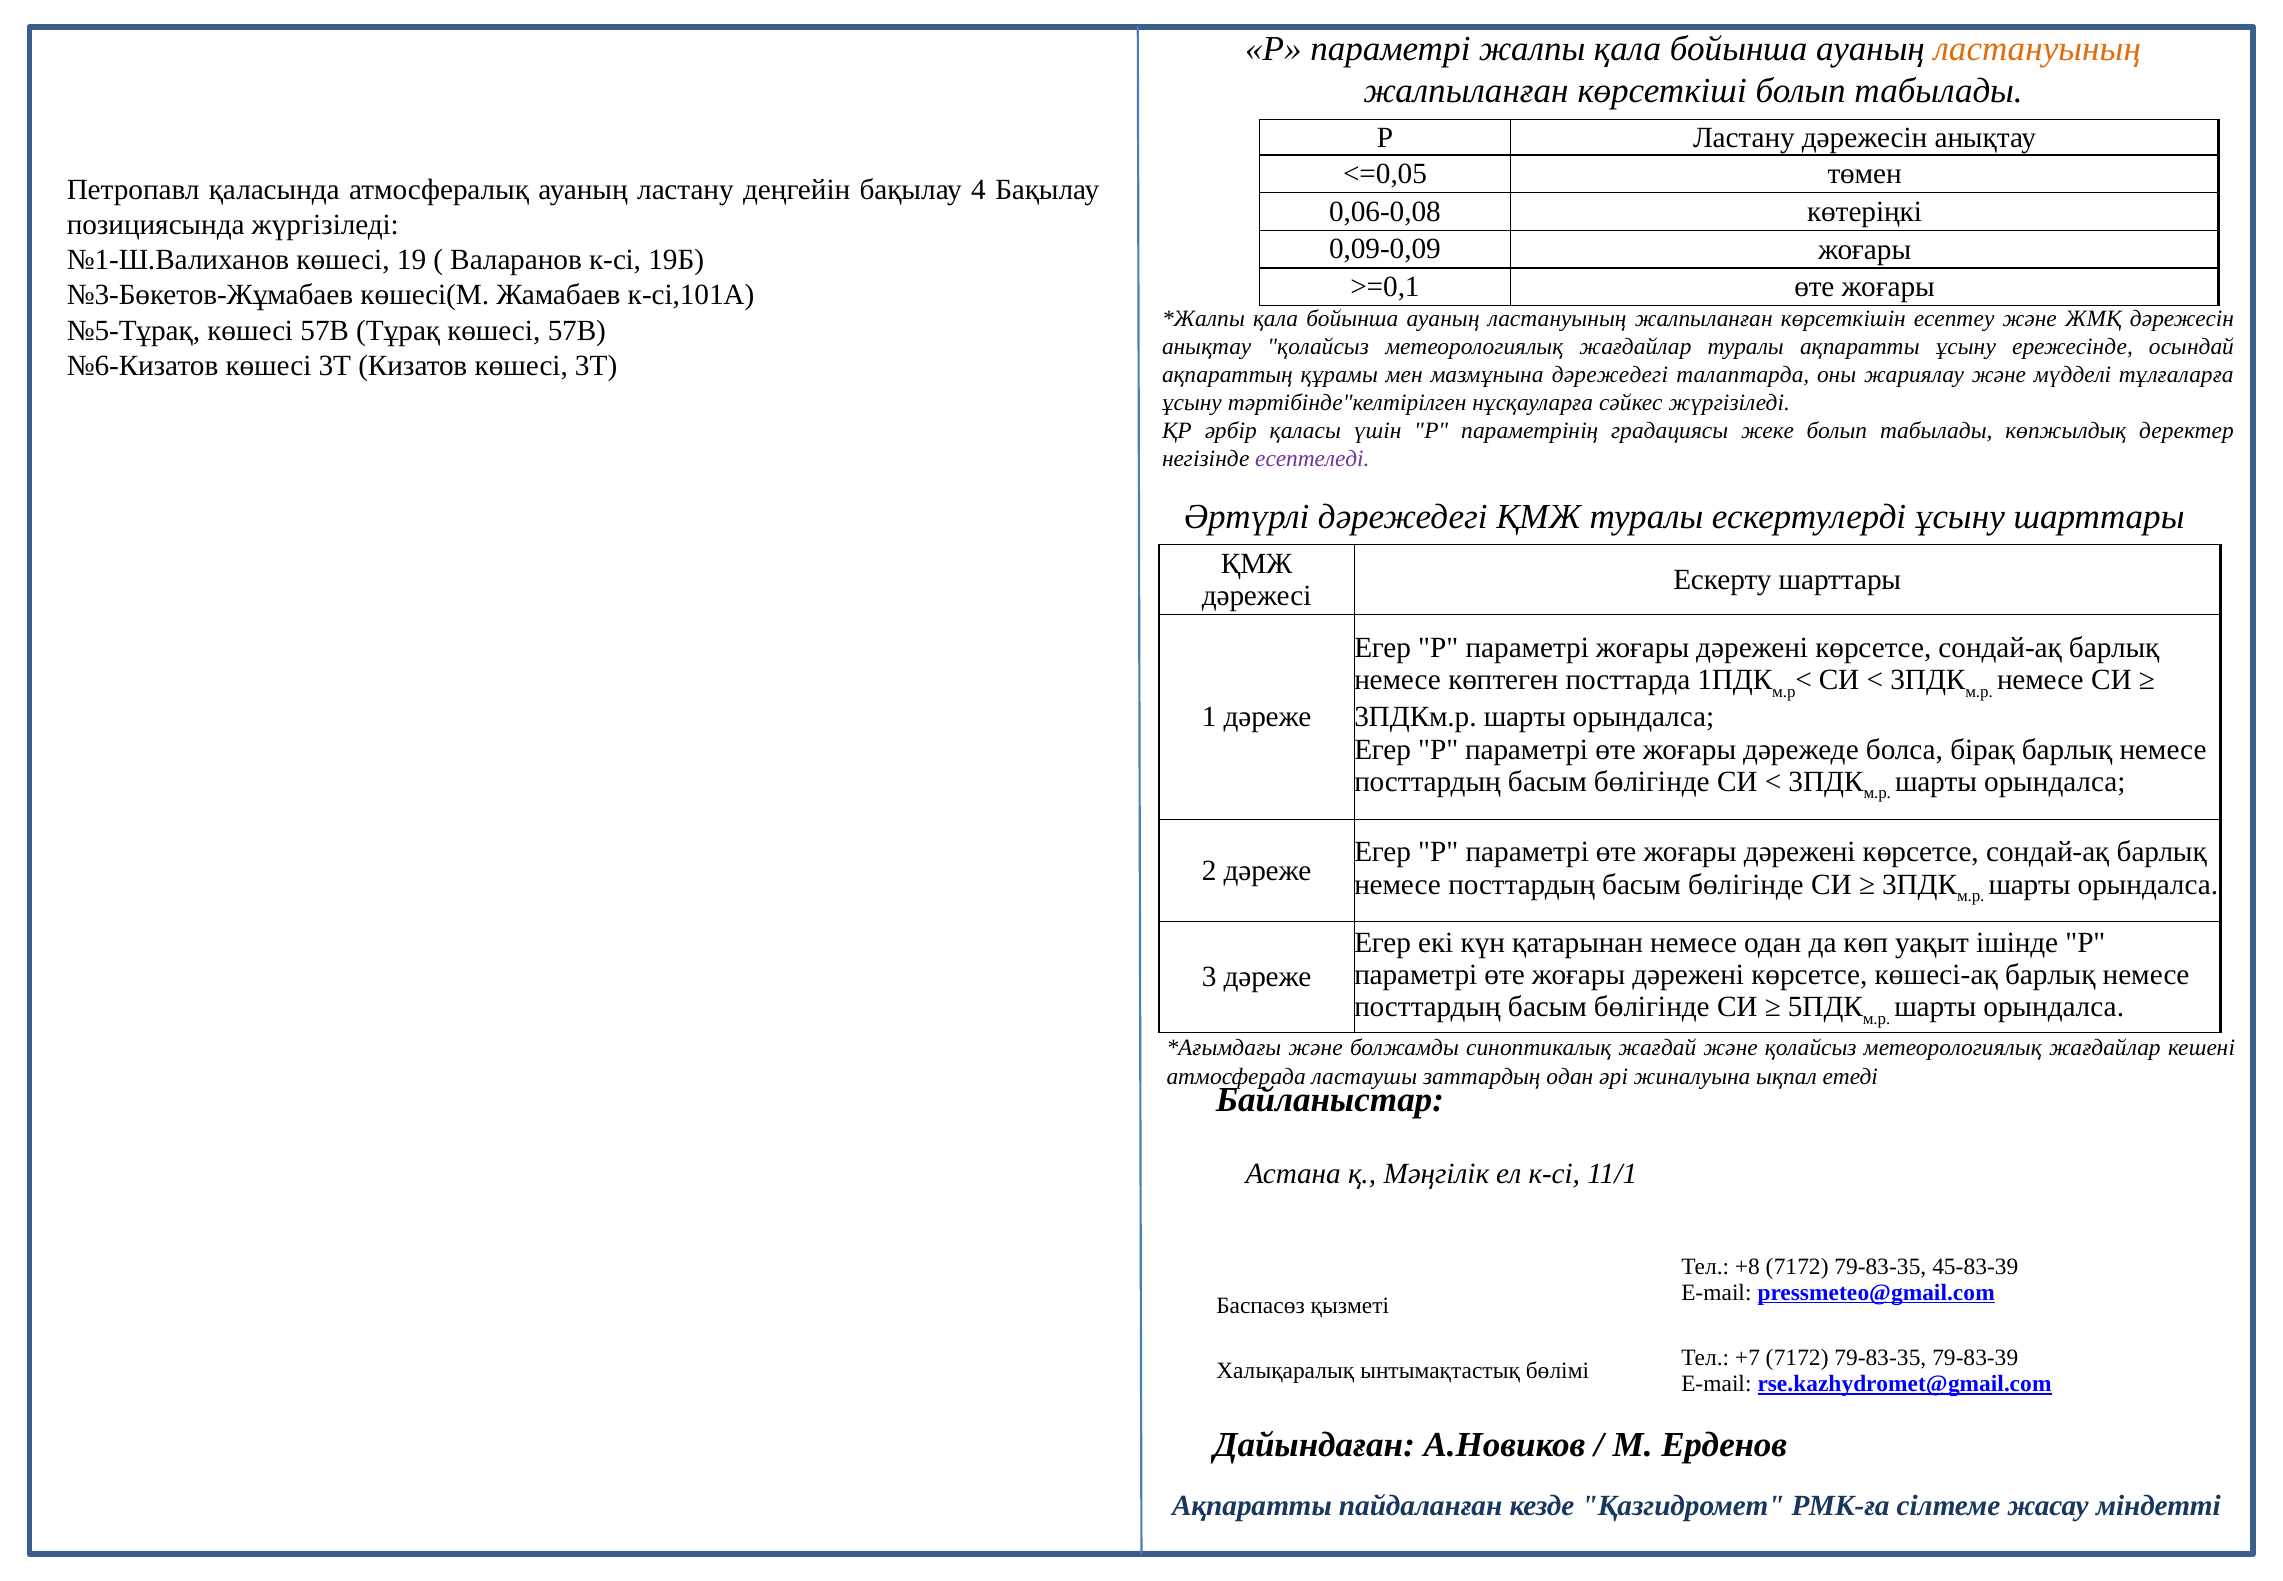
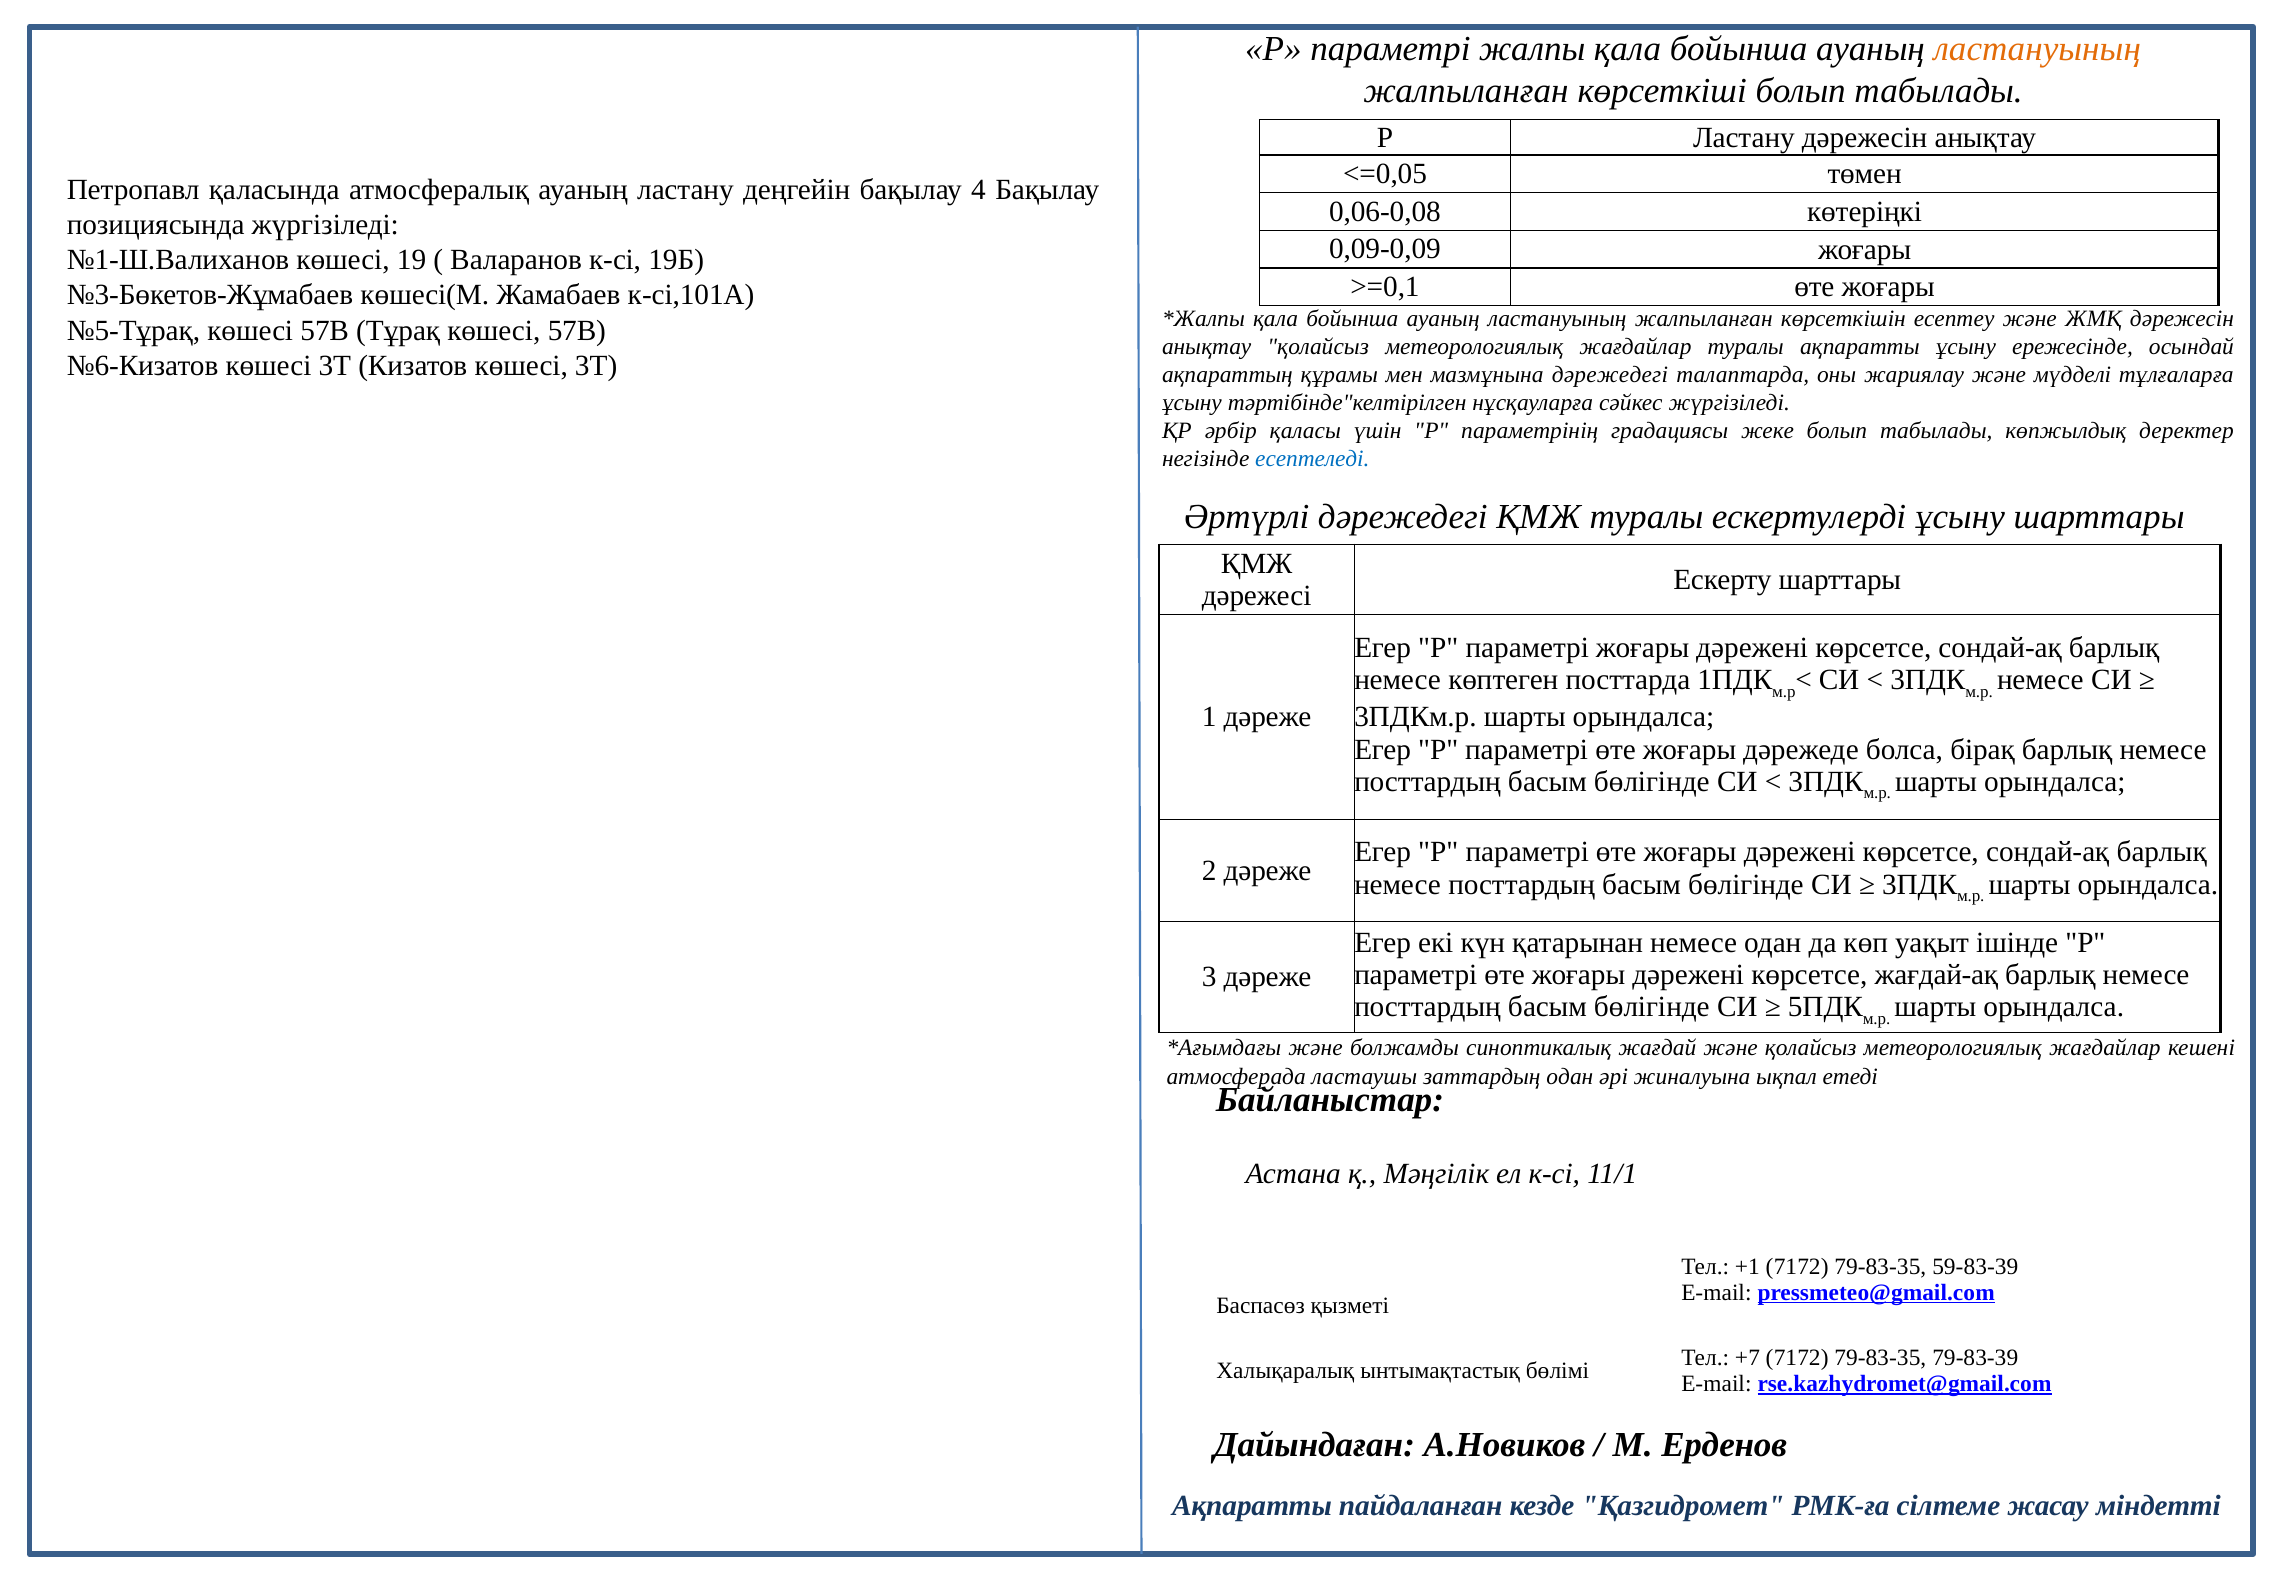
есептеледі colour: purple -> blue (1312, 459)
көшесі-ақ: көшесі-ақ -> жағдай-ақ (1936, 974)
+8: +8 -> +1 (1747, 1266)
45-83-39: 45-83-39 -> 59-83-39 (1975, 1266)
